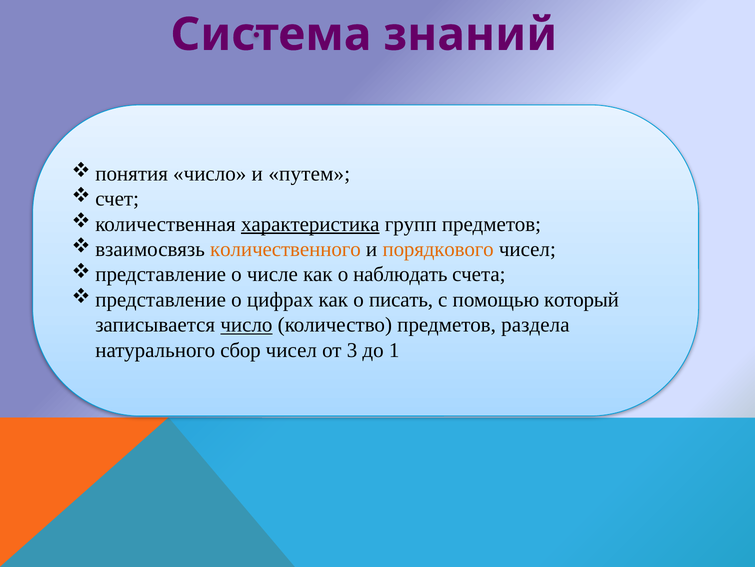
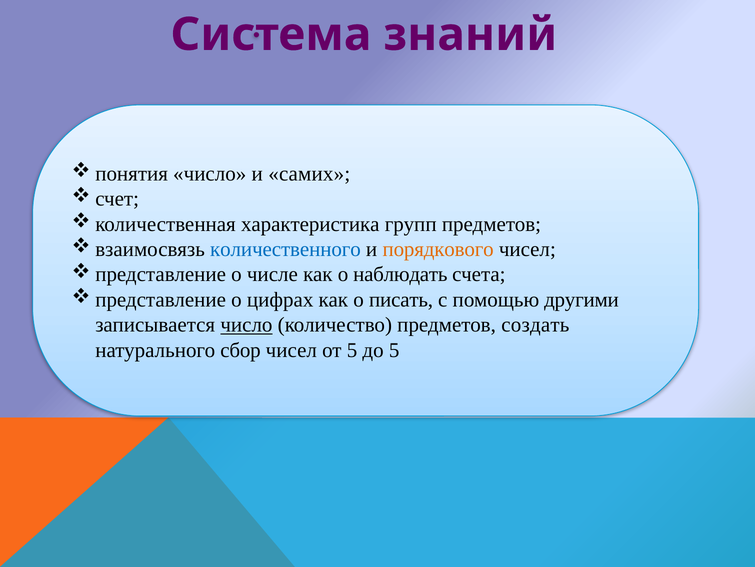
путем: путем -> самих (309, 173)
характеристика underline: present -> none (310, 224)
количественного colour: orange -> blue (285, 249)
который: который -> другими (581, 299)
раздела: раздела -> создать (535, 325)
от 3: 3 -> 5 (352, 350)
до 1: 1 -> 5 (394, 350)
